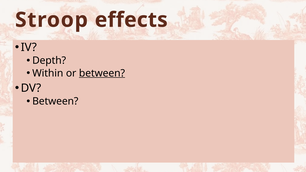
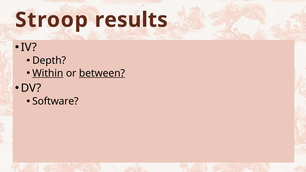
effects: effects -> results (131, 20)
Within underline: none -> present (48, 73)
Between: Between -> Software (55, 101)
